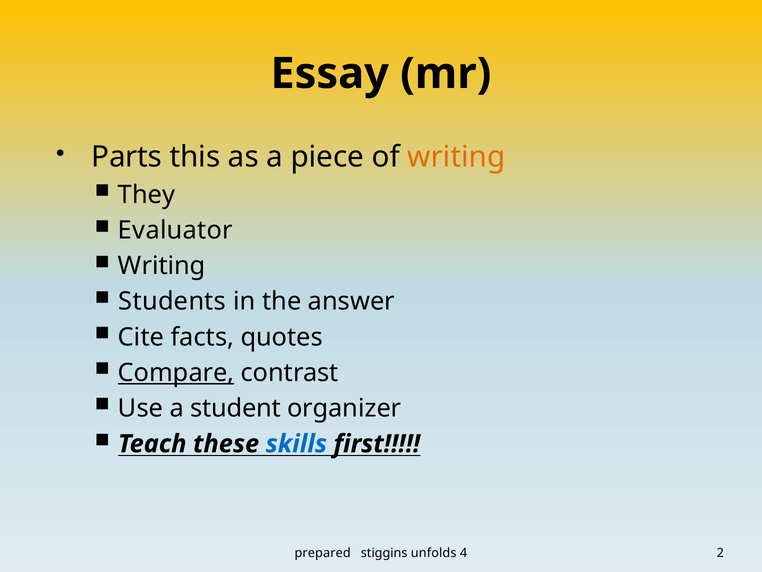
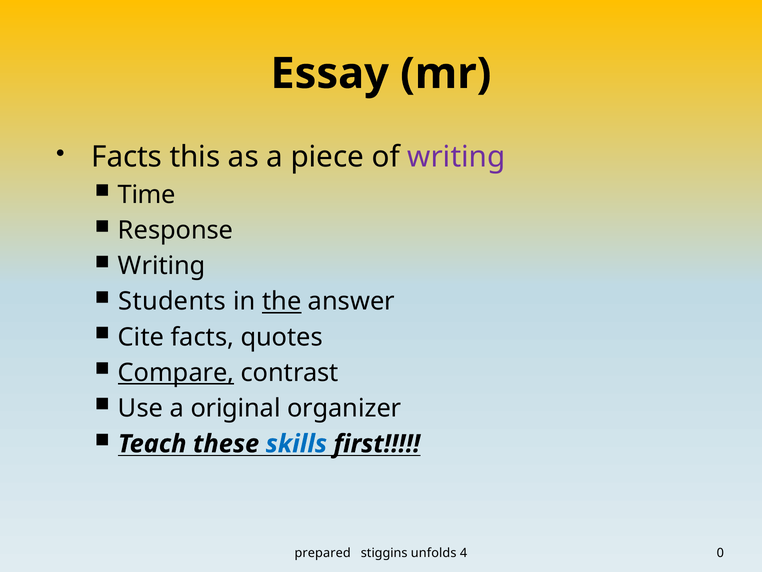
Parts: Parts -> Facts (127, 157)
writing colour: orange -> purple (456, 157)
They: They -> Time (147, 195)
Evaluator: Evaluator -> Response (176, 230)
the underline: none -> present (282, 301)
student: student -> original (236, 408)
2: 2 -> 0 (720, 553)
